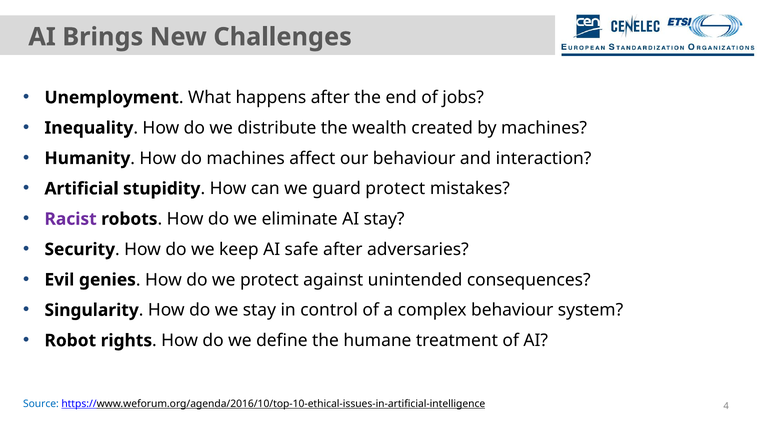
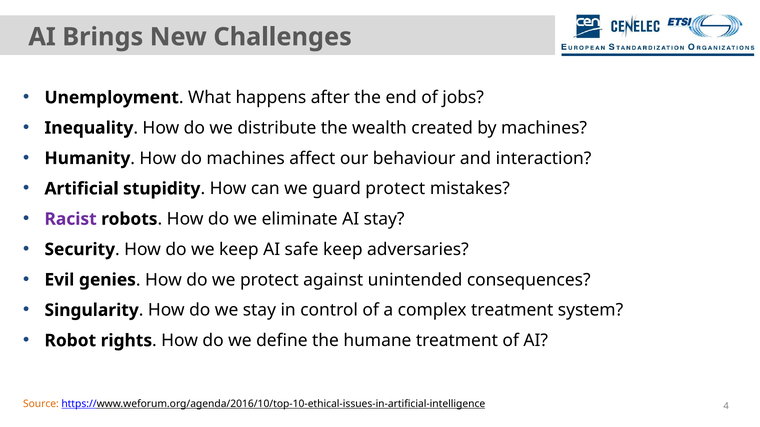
safe after: after -> keep (343, 250)
complex behaviour: behaviour -> treatment (512, 311)
Source colour: blue -> orange (41, 404)
